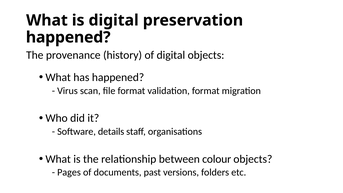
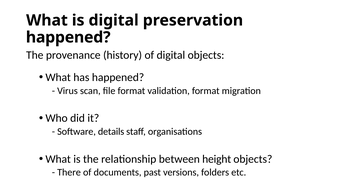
colour: colour -> height (217, 159)
Pages: Pages -> There (69, 172)
